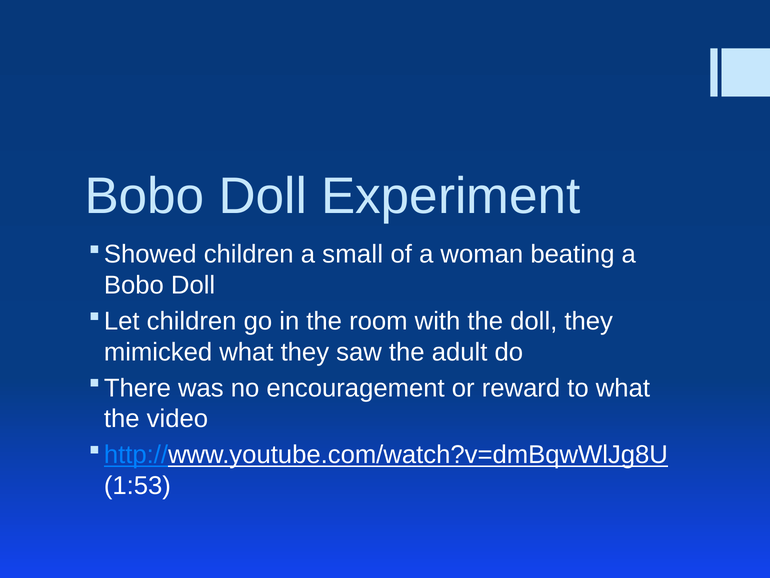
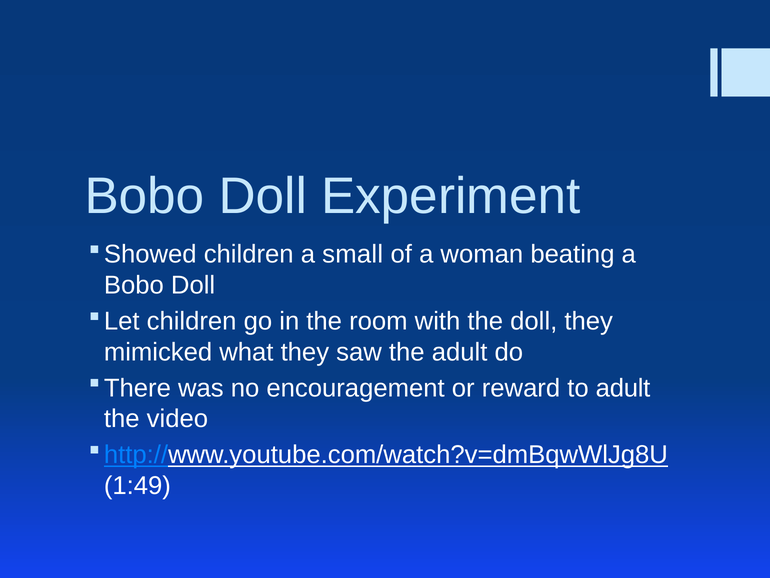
to what: what -> adult (623, 388)
1:53: 1:53 -> 1:49 (137, 485)
